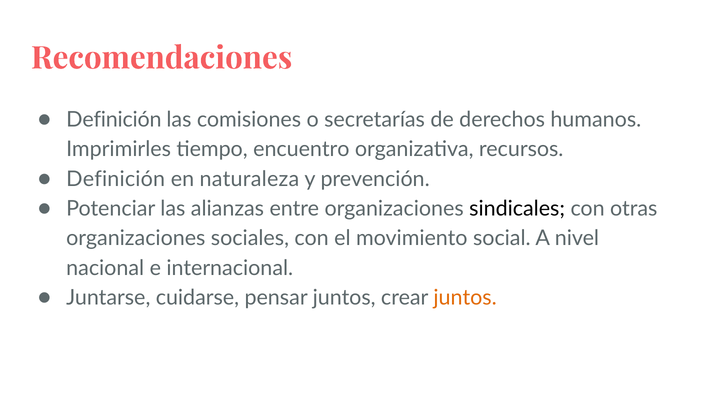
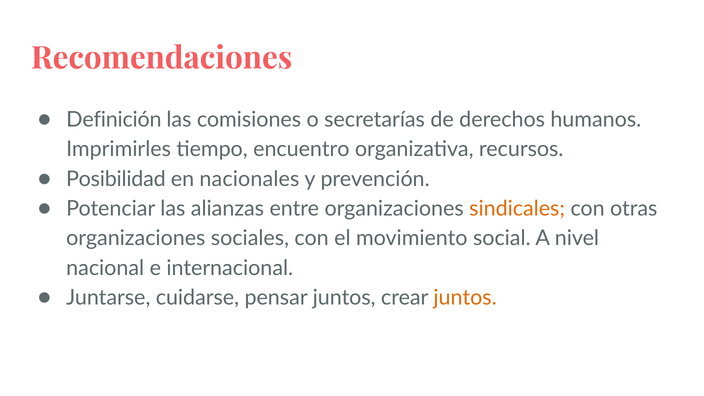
Definición: Definición -> Posibilidad (116, 179)
naturaleza: naturaleza -> nacionales (249, 179)
sindicales colour: black -> orange (517, 209)
